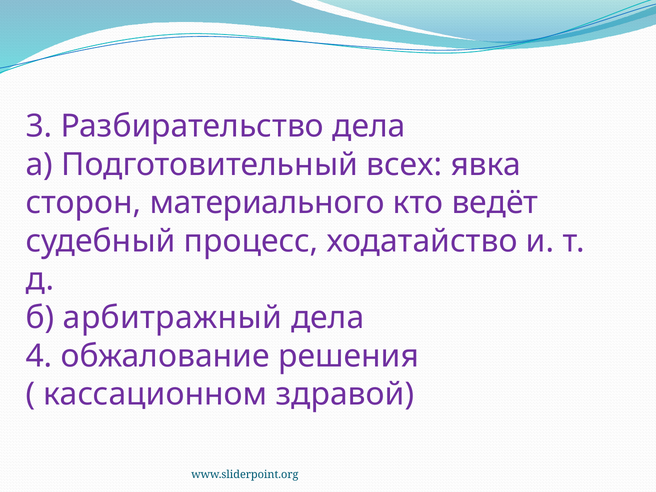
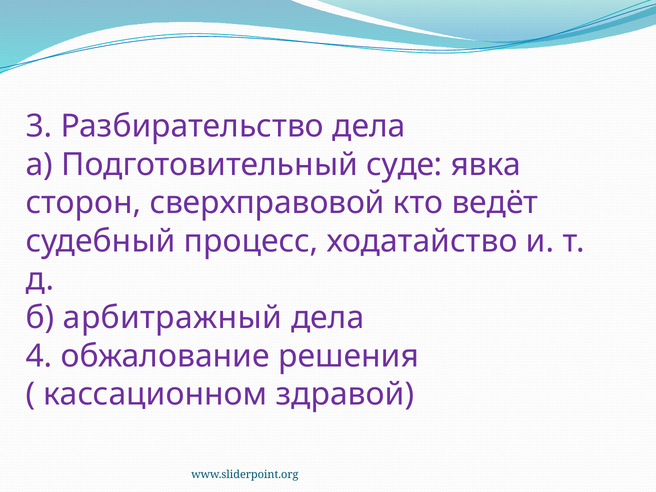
всех: всех -> суде (404, 165)
материального: материального -> сверхправовой (267, 203)
